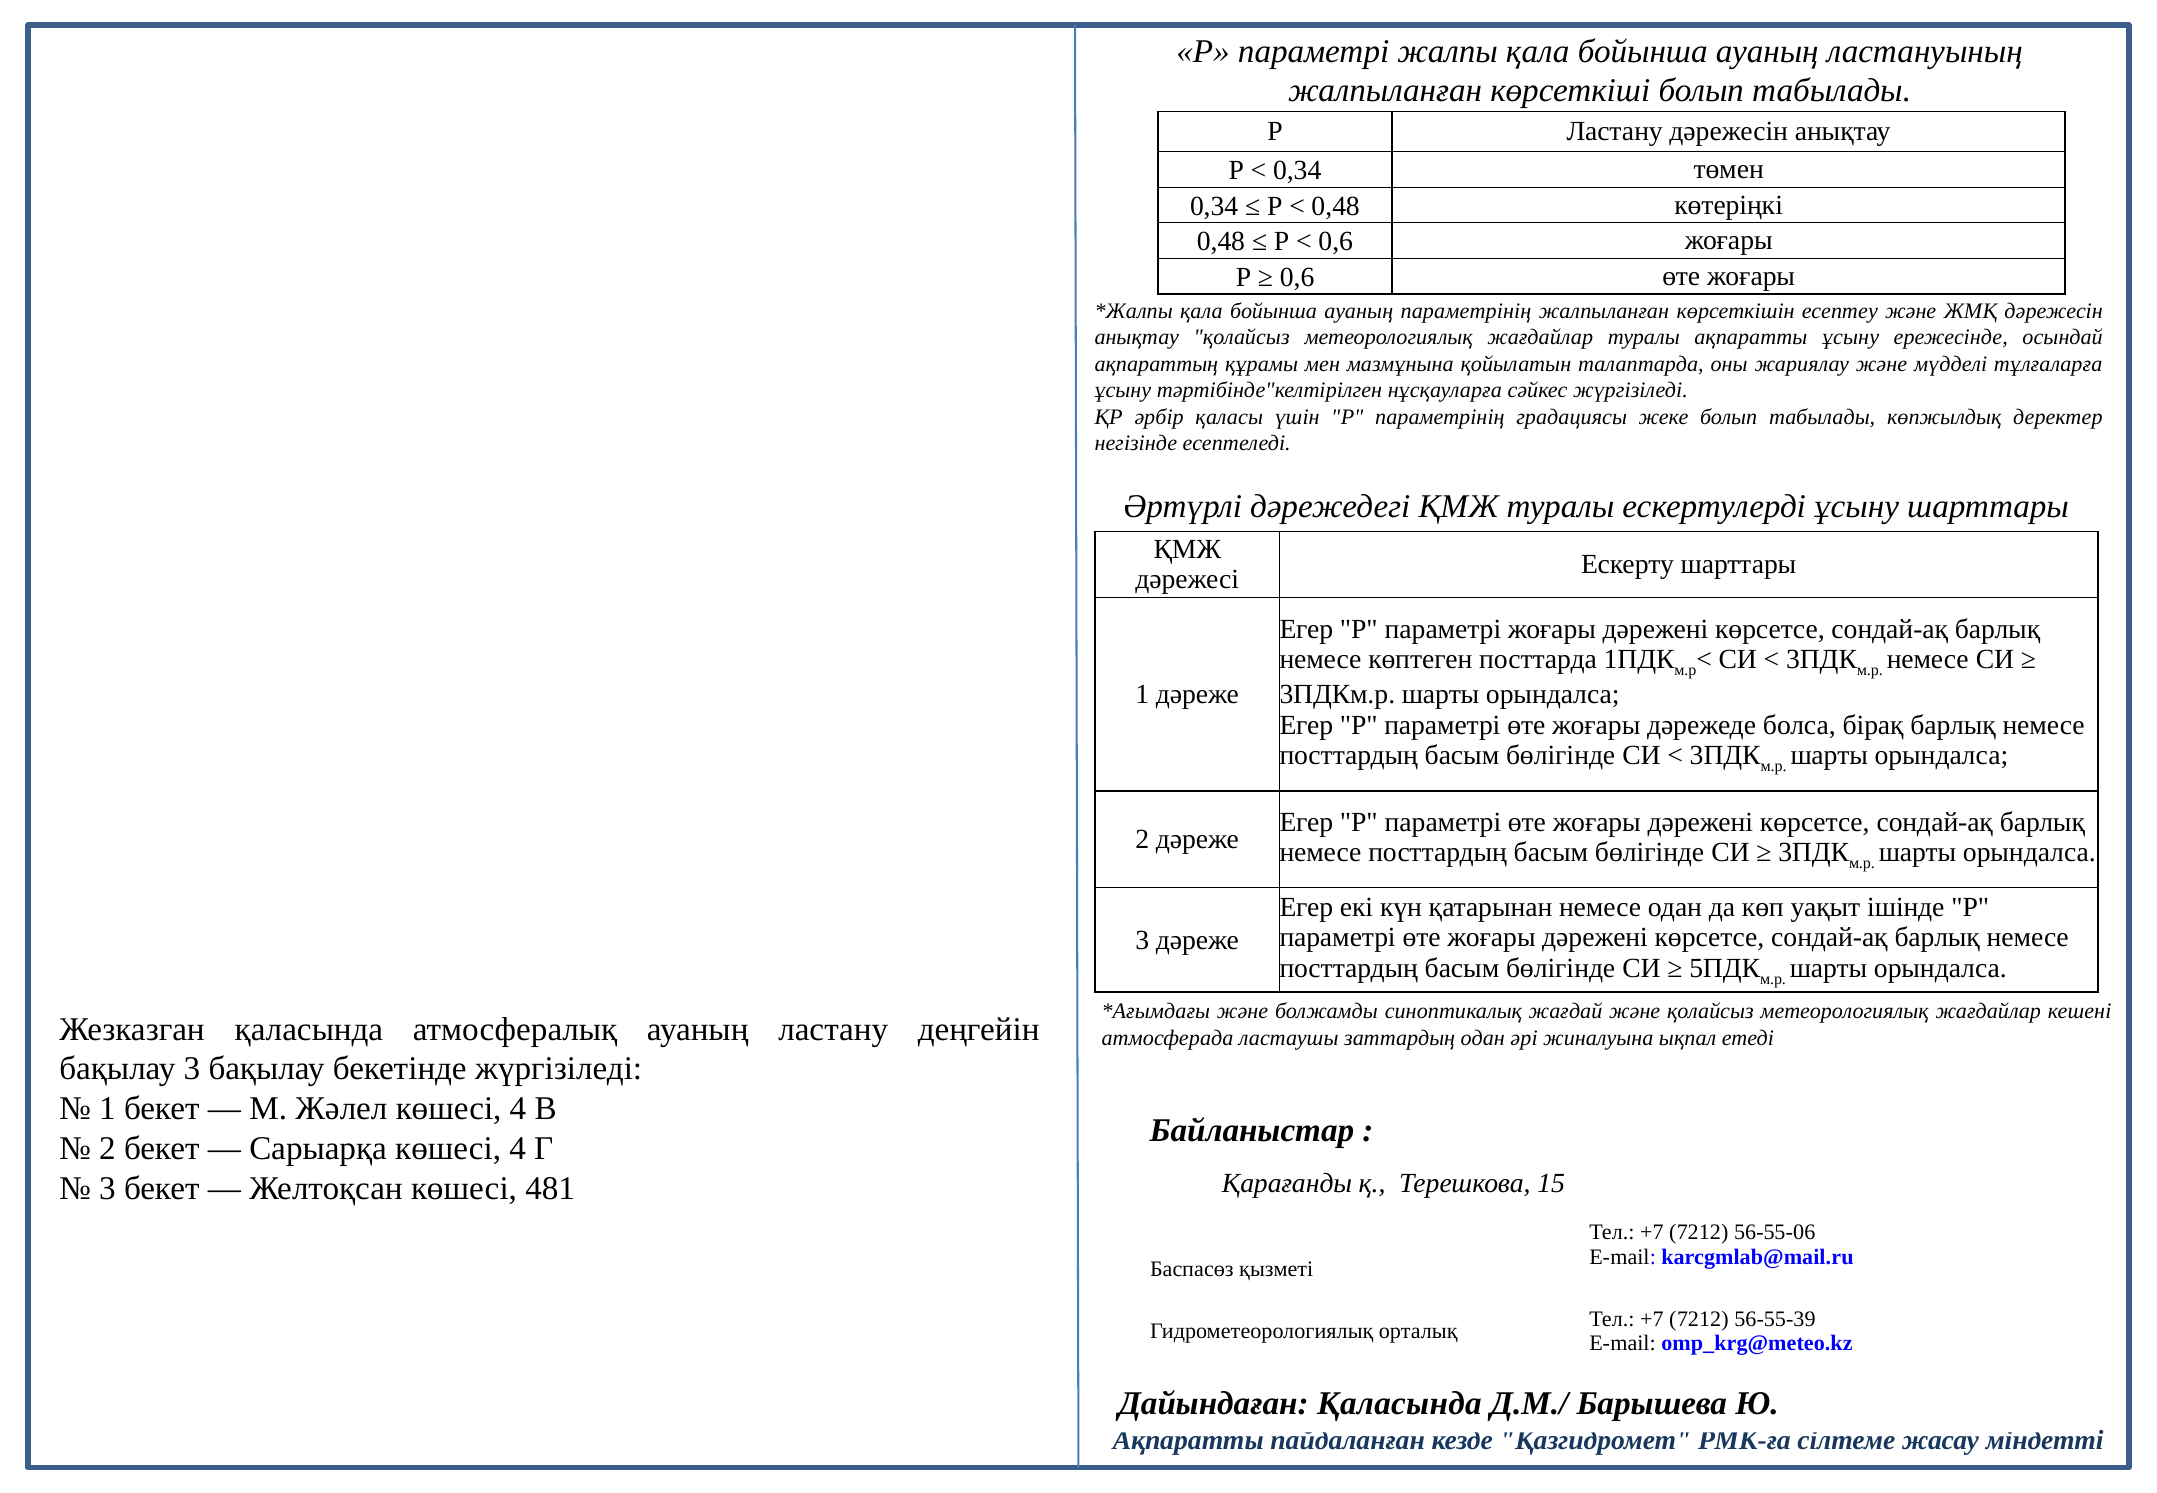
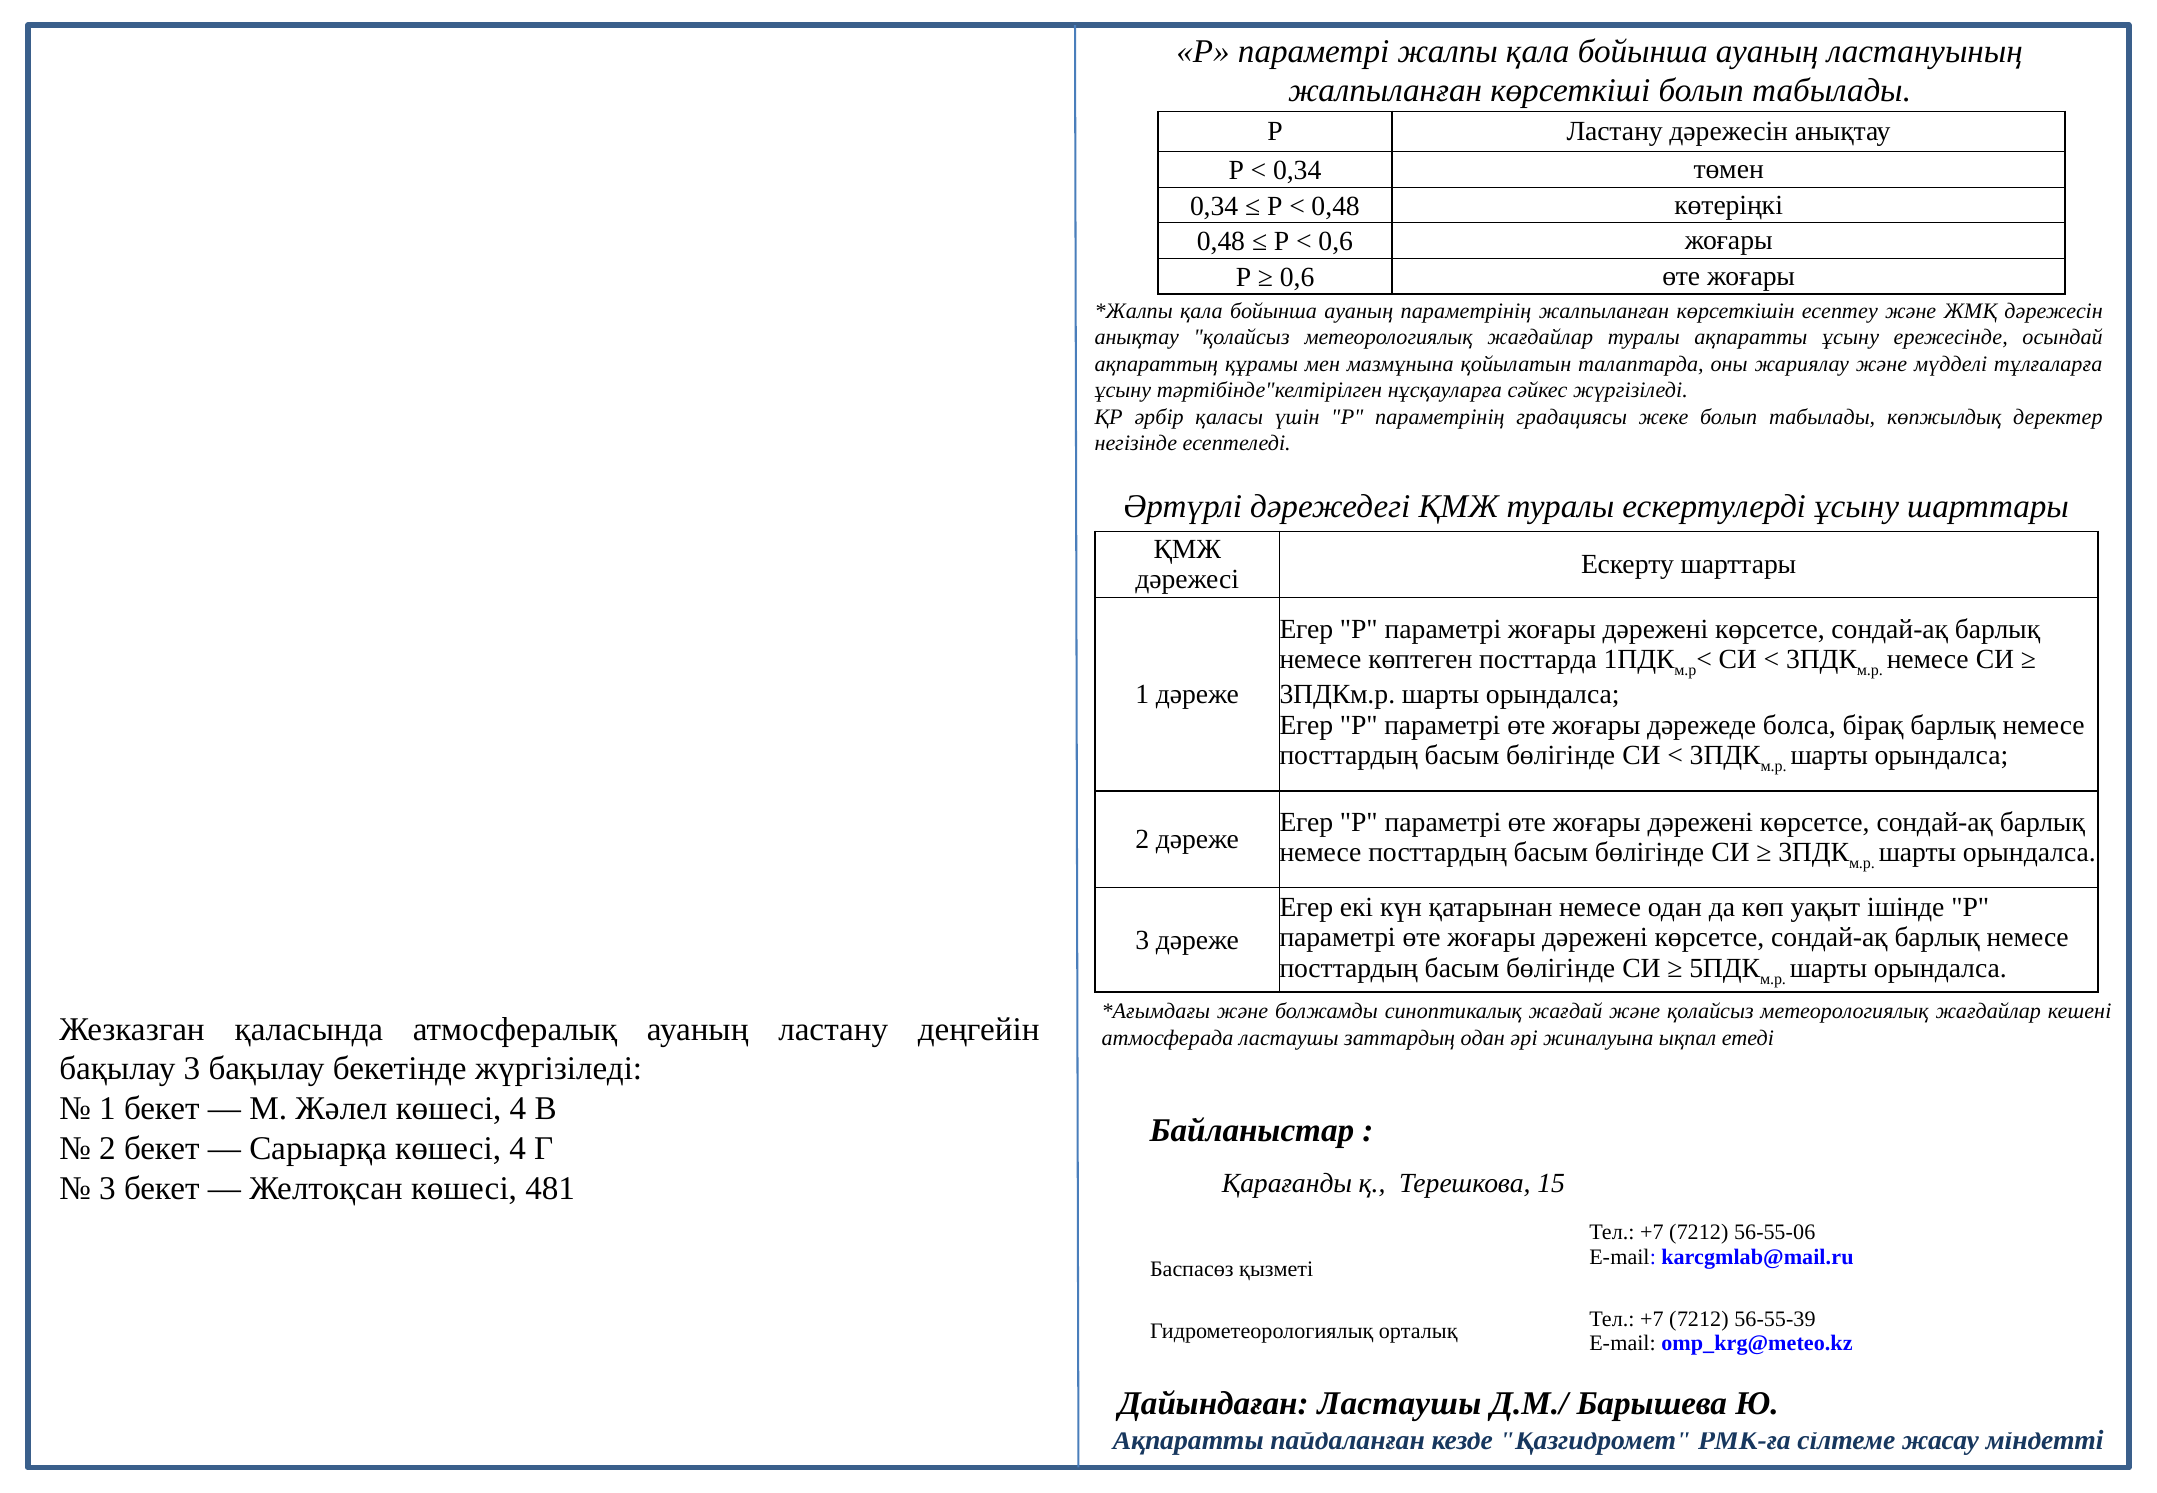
Дайындаған Қаласында: Қаласында -> Ластаушы (1399, 1404)
